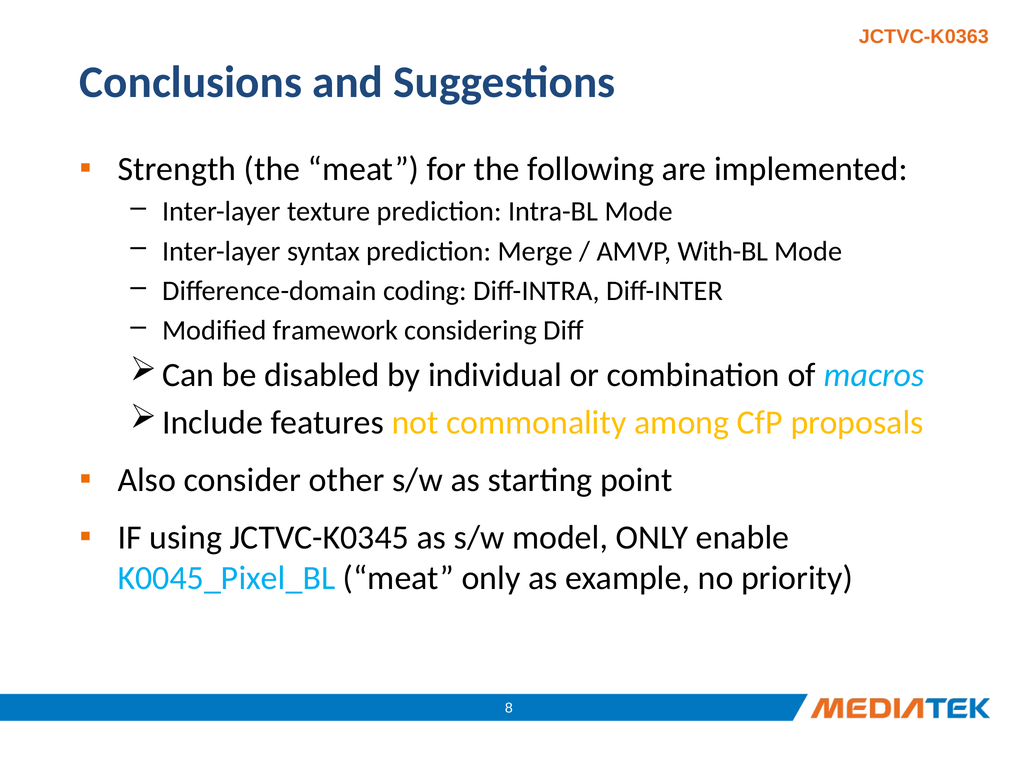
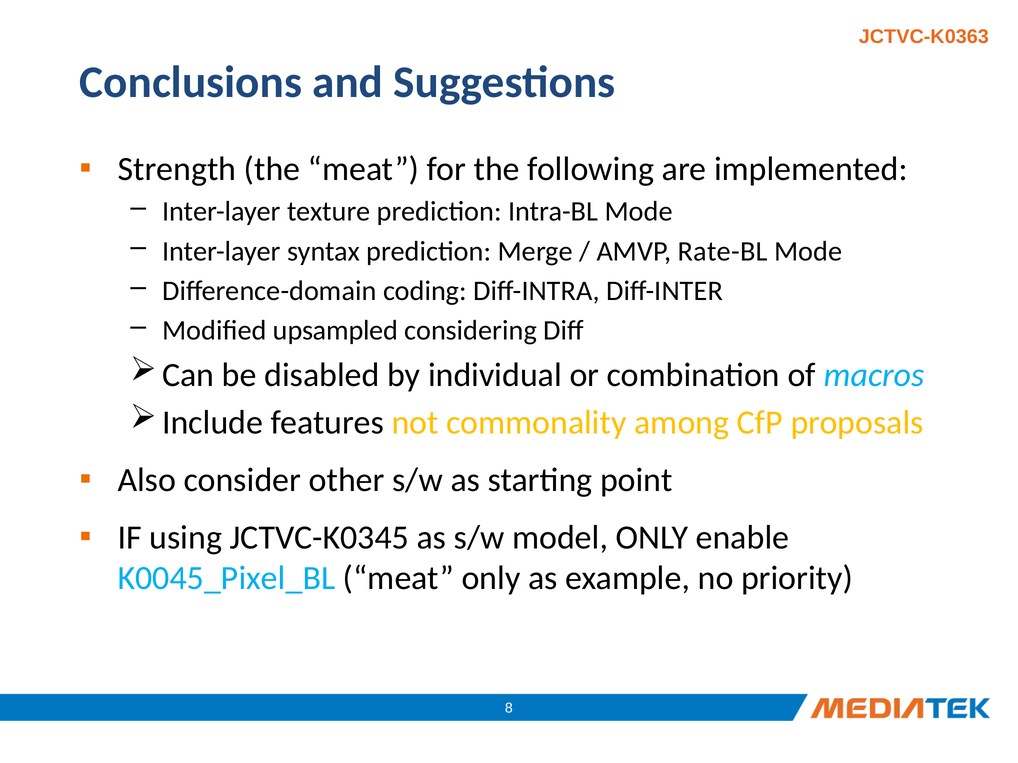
With-BL: With-BL -> Rate-BL (723, 251)
framework: framework -> upsampled (335, 331)
